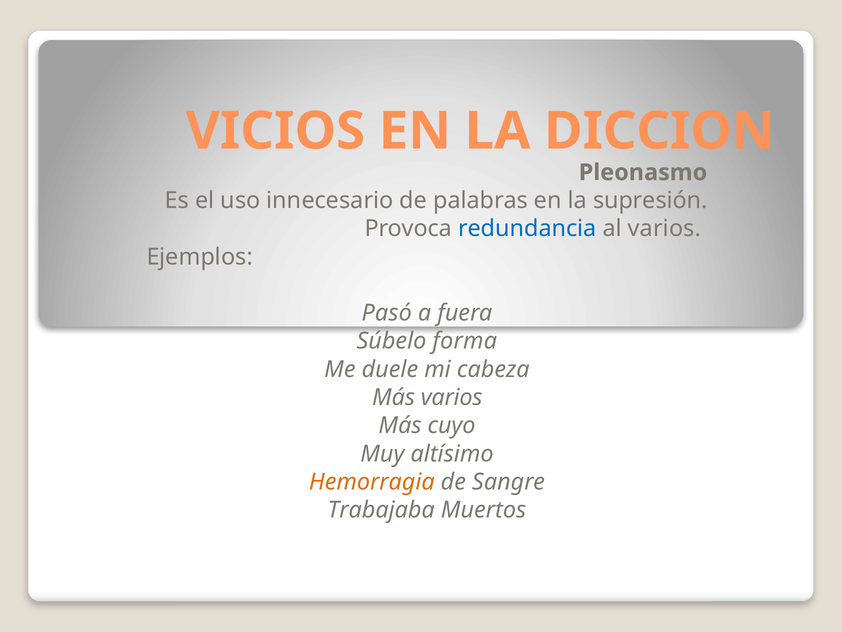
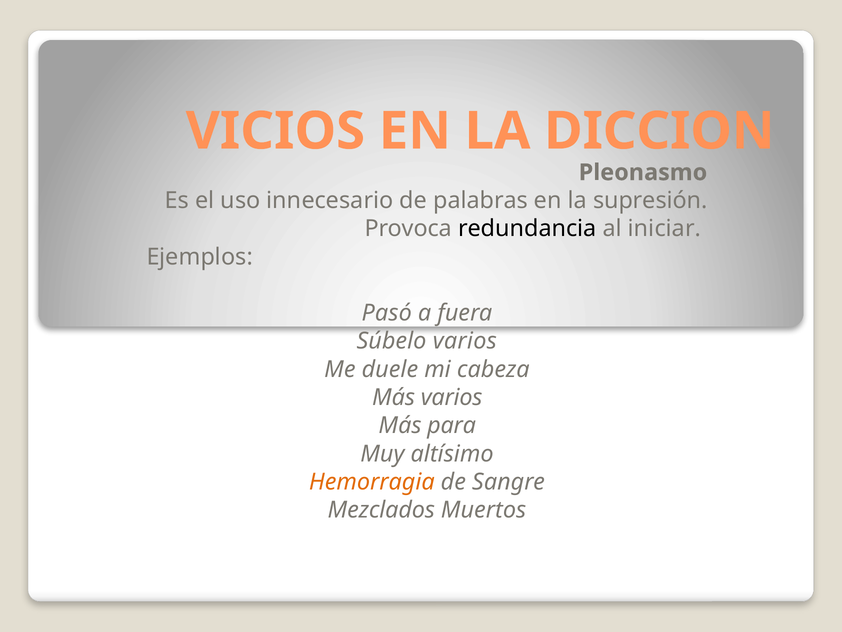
redundancia colour: blue -> black (527, 229)
al varios: varios -> iniciar (665, 229)
Súbelo forma: forma -> varios (465, 341)
cuyo: cuyo -> para (452, 425)
Trabajaba: Trabajaba -> Mezclados (381, 510)
